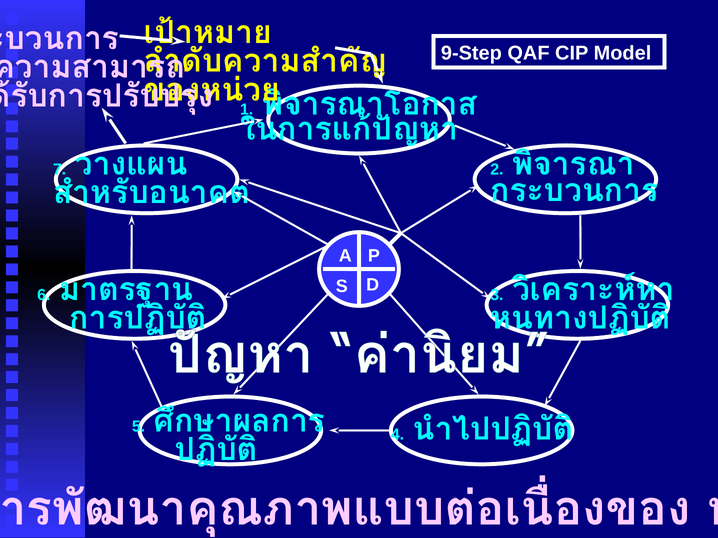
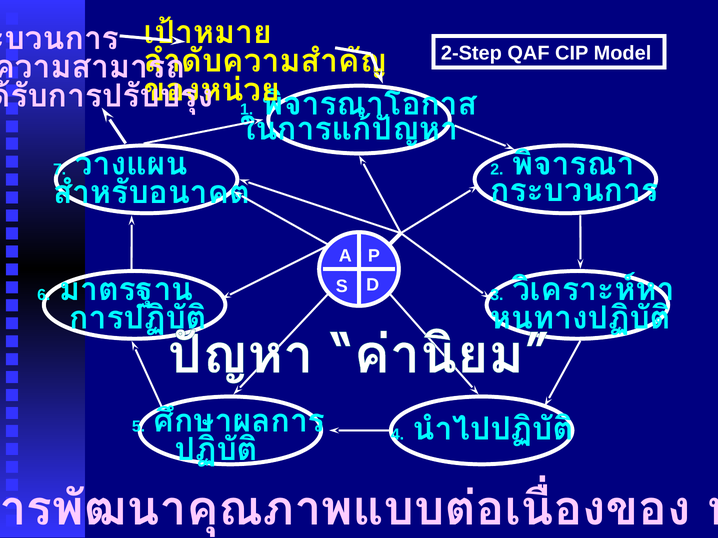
9-Step: 9-Step -> 2-Step (471, 53)
